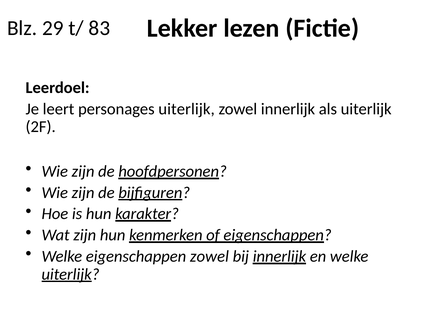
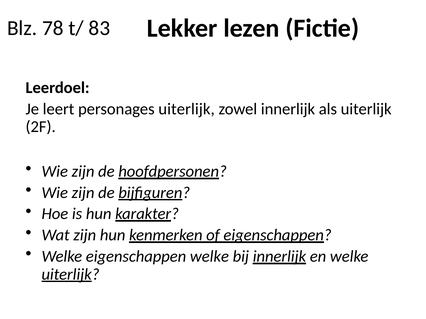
29: 29 -> 78 (53, 28)
eigenschappen zowel: zowel -> welke (209, 257)
